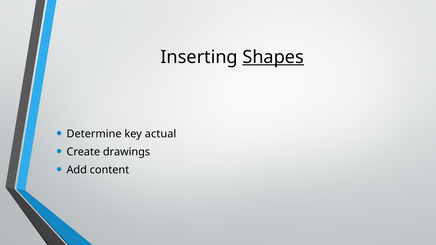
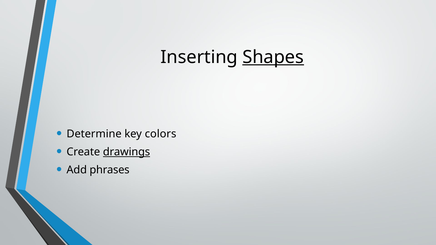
actual: actual -> colors (161, 134)
drawings underline: none -> present (127, 152)
content: content -> phrases (110, 170)
